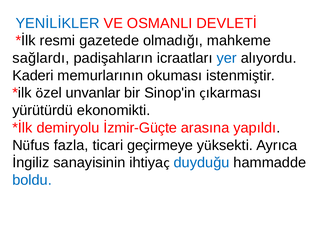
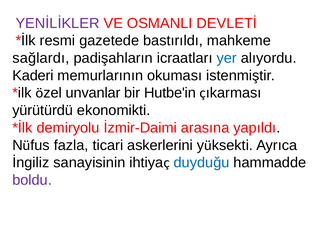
YENİLİKLER colour: blue -> purple (58, 23)
olmadığı: olmadığı -> bastırıldı (173, 41)
Sinop'in: Sinop'in -> Hutbe'in (170, 93)
İzmir-Güçte: İzmir-Güçte -> İzmir-Daimi (140, 128)
geçirmeye: geçirmeye -> askerlerini (160, 145)
boldu colour: blue -> purple (32, 180)
